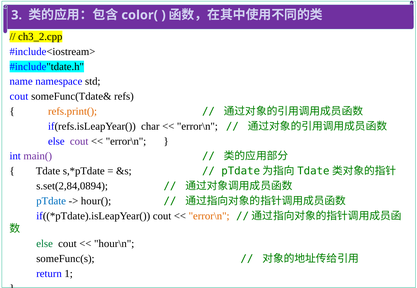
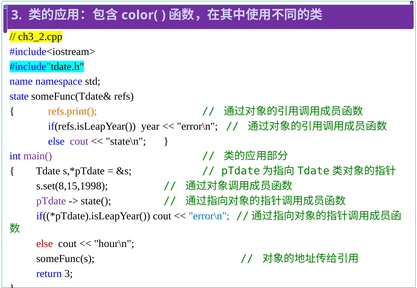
cout: cout -> state (19, 97)
char: char -> year (150, 127)
error\n: error\n -> state\n (126, 142)
s.set(2,84,0894: s.set(2,84,0894 -> s.set(8,15,1998 (72, 186)
pTdate colour: blue -> purple (51, 201)
hour(: hour( -> state( (96, 201)
error\n colour: orange -> blue (209, 216)
else colour: green -> red (45, 244)
return 1: 1 -> 3 (69, 274)
